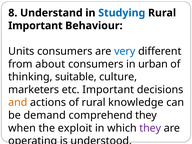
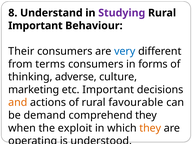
Studying colour: blue -> purple (122, 13)
Units: Units -> Their (21, 51)
about: about -> terms (50, 64)
urban: urban -> forms (153, 64)
suitable: suitable -> adverse (76, 77)
marketers: marketers -> marketing (34, 90)
knowledge: knowledge -> favourable (136, 102)
they colour: purple -> orange (150, 128)
